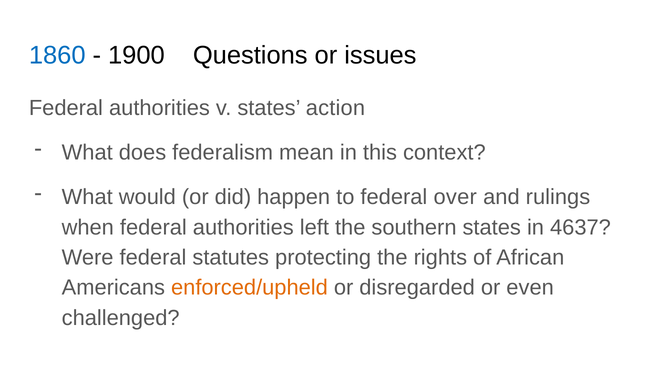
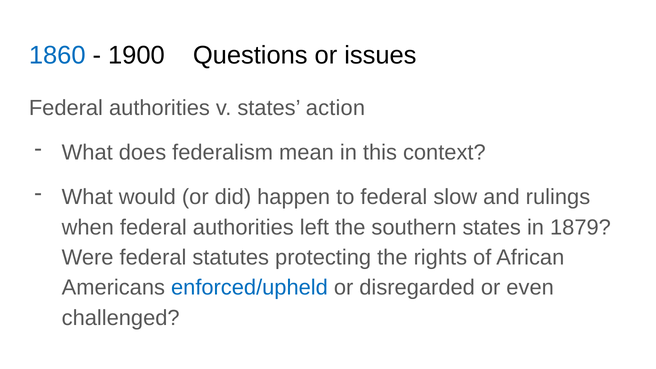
over: over -> slow (455, 197)
4637: 4637 -> 1879 (580, 227)
enforced/upheld colour: orange -> blue (249, 288)
